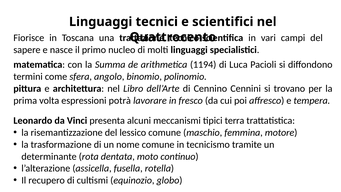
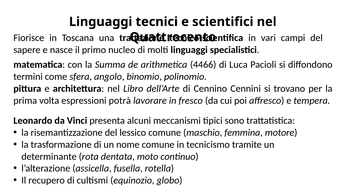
1194: 1194 -> 4466 (203, 65)
terra: terra -> sono (234, 121)
